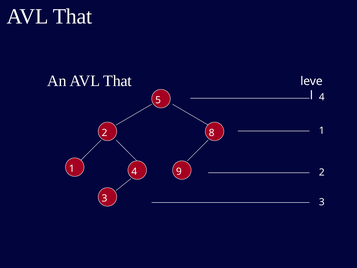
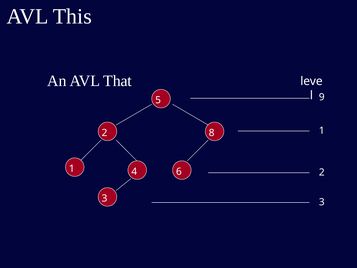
That: That -> This (72, 16)
4: 4 -> 9 (322, 97)
9: 9 -> 6 (179, 171)
